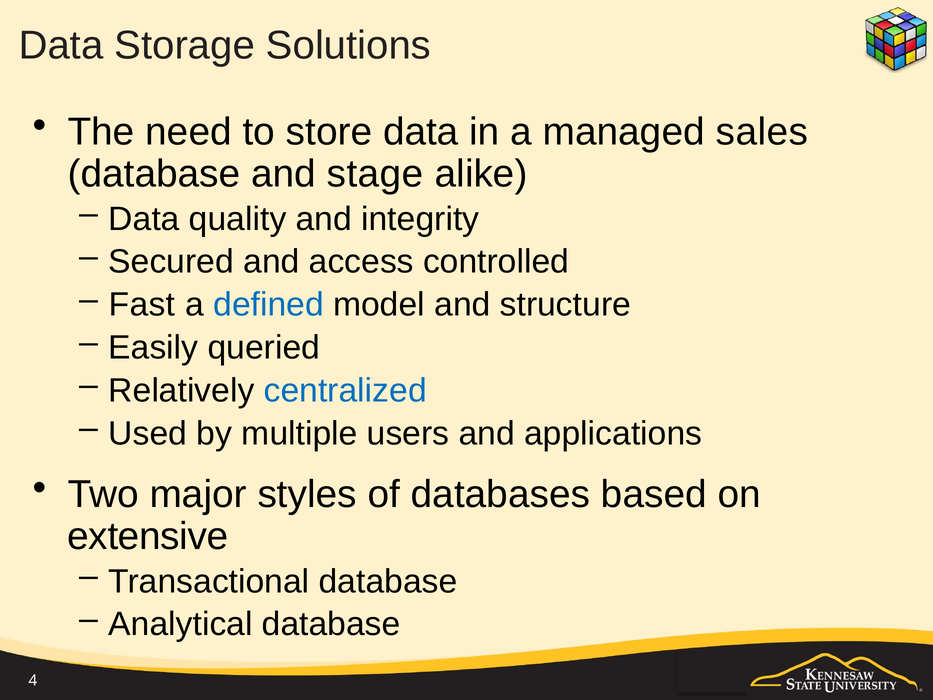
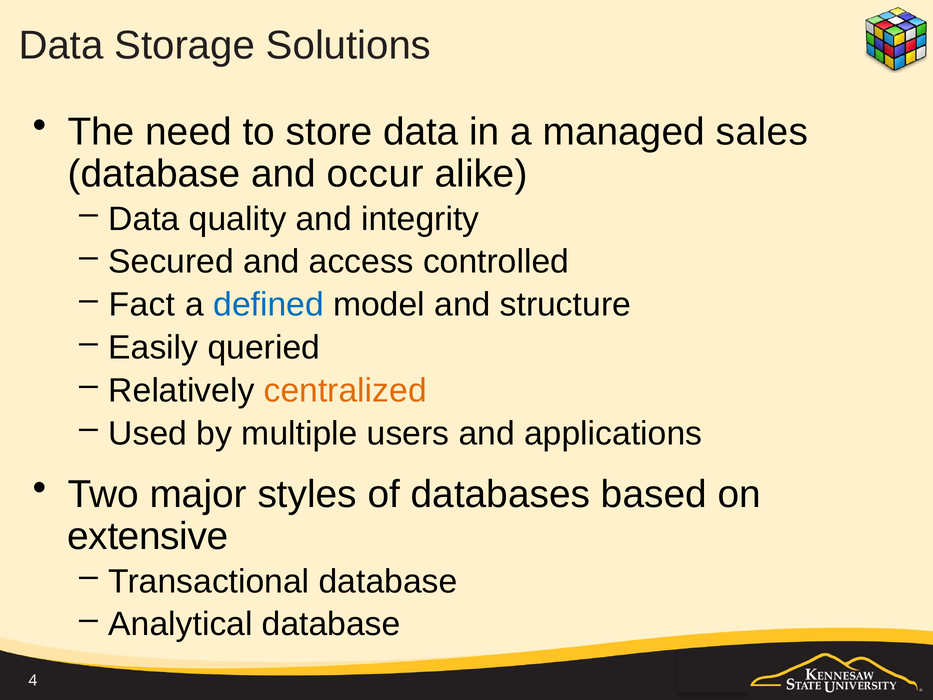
stage: stage -> occur (375, 174)
Fast: Fast -> Fact (142, 305)
centralized colour: blue -> orange (345, 390)
